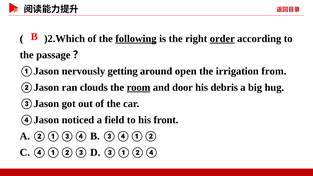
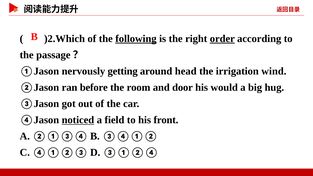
open: open -> head (186, 71)
from: from -> wind (274, 71)
clouds: clouds -> before (94, 87)
room underline: present -> none (139, 87)
debris: debris -> would (224, 87)
noticed underline: none -> present (78, 120)
